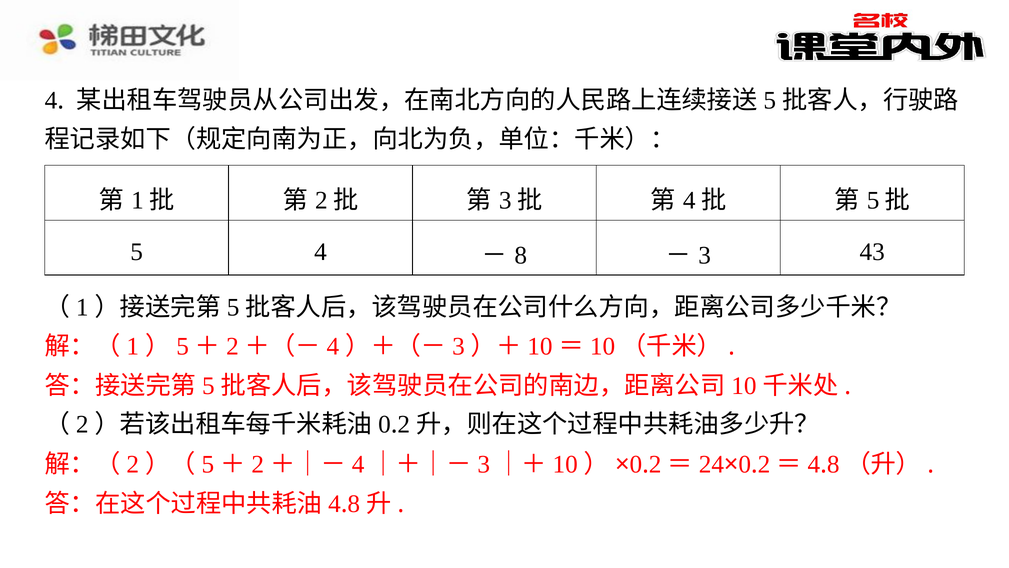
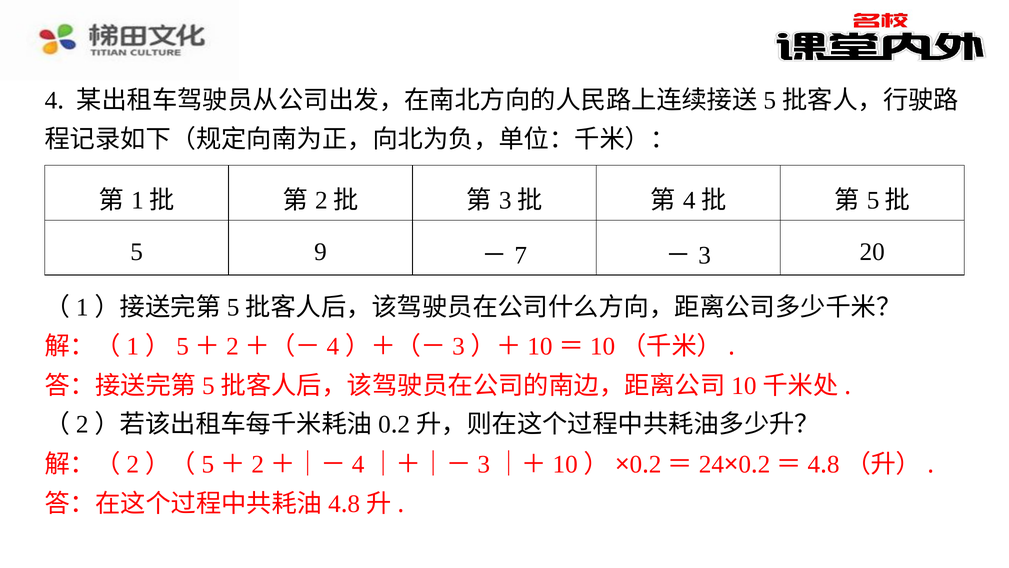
5 4: 4 -> 9 (321, 252)
8: 8 -> 7 (521, 255)
43: 43 -> 20 (872, 252)
